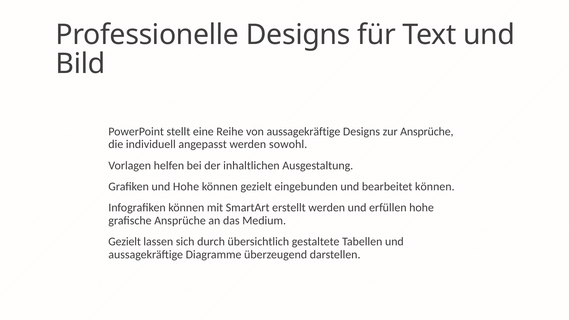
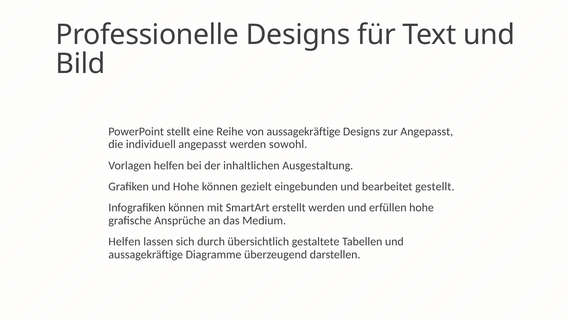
zur Ansprüche: Ansprüche -> Angepasst (427, 132)
bearbeitet können: können -> gestellt (435, 187)
Gezielt: Gezielt -> Helfen (124, 242)
